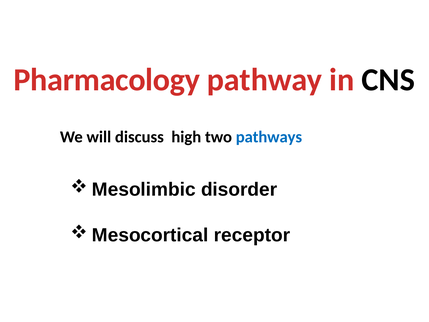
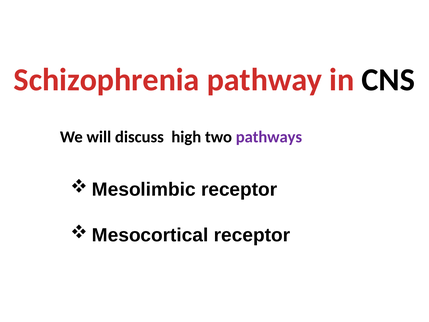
Pharmacology: Pharmacology -> Schizophrenia (107, 80)
pathways colour: blue -> purple (269, 137)
disorder: disorder -> receptor (239, 189)
